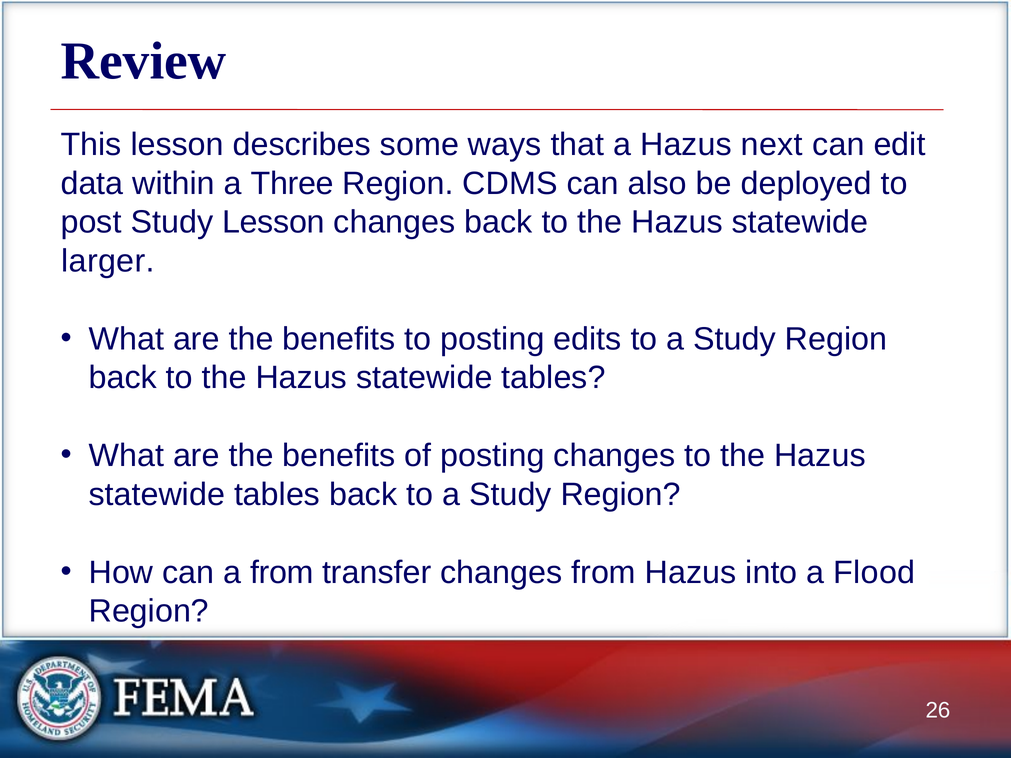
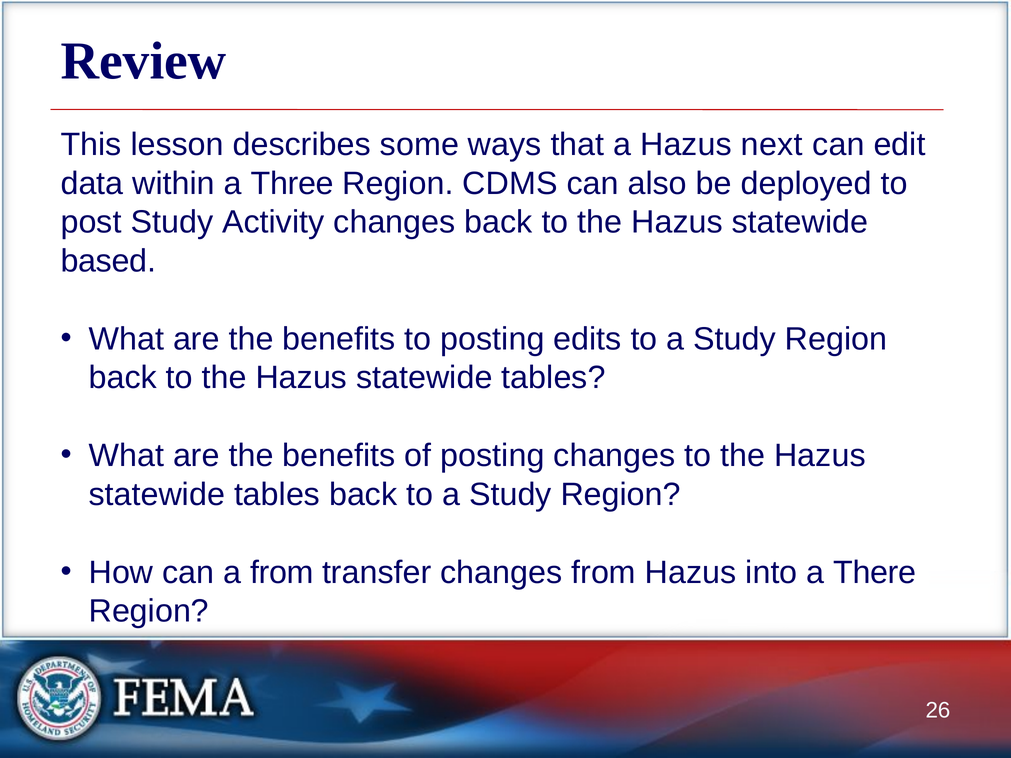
Study Lesson: Lesson -> Activity (273, 222)
larger: larger -> based (108, 261)
Flood: Flood -> There (875, 573)
